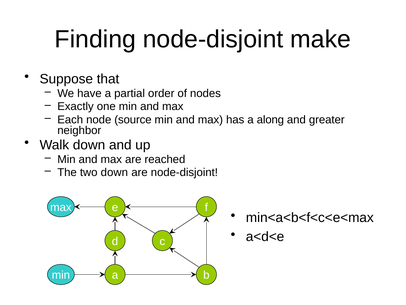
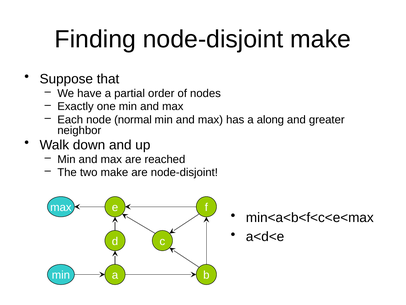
source: source -> normal (133, 119)
two down: down -> make (114, 172)
